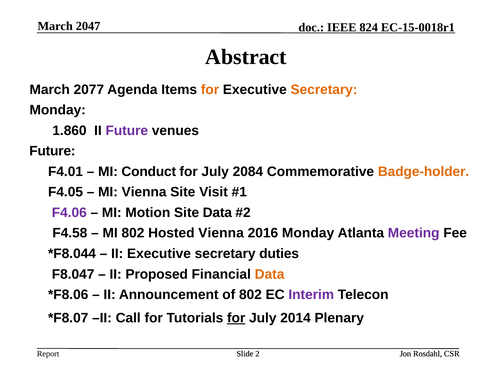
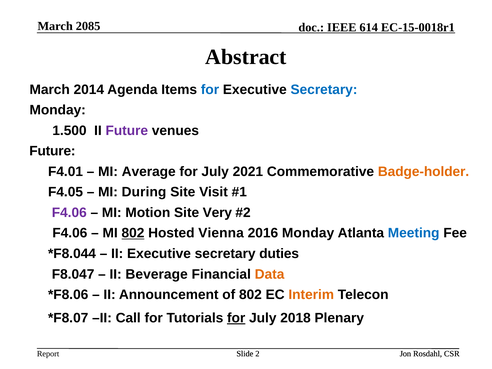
2047: 2047 -> 2085 (88, 26)
824: 824 -> 614 (369, 27)
2077: 2077 -> 2014 (89, 90)
for colour: orange -> blue (210, 90)
Secretary colour: orange -> blue (324, 90)
1.860: 1.860 -> 1.500 (69, 131)
Conduct: Conduct -> Average (149, 172)
2084: 2084 -> 2021 (248, 172)
MI Vienna: Vienna -> During (144, 192)
Site Data: Data -> Very (217, 213)
F4.58: F4.58 -> F4.06 (70, 233)
802 underline: none -> present (133, 233)
Meeting colour: purple -> blue (414, 233)
Proposed: Proposed -> Beverage (157, 274)
Interim colour: purple -> orange (311, 295)
2014: 2014 -> 2018 (296, 318)
